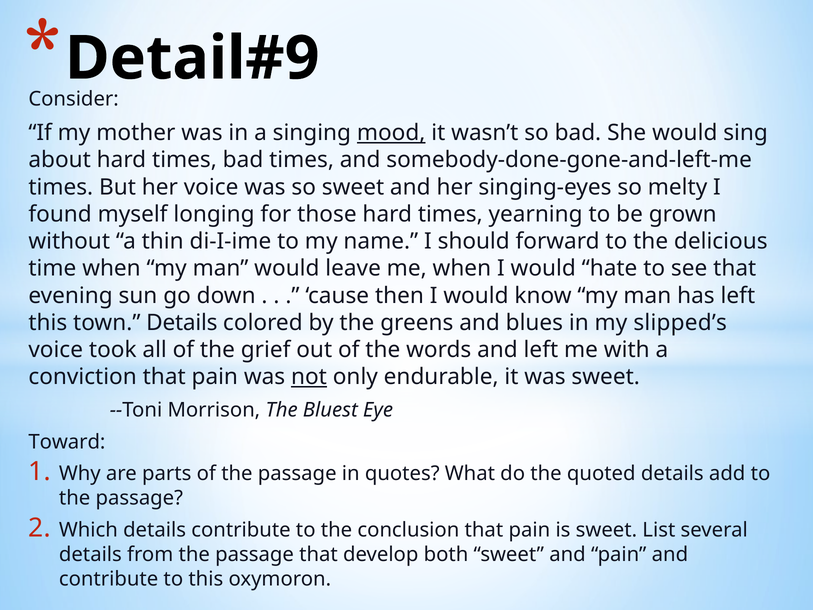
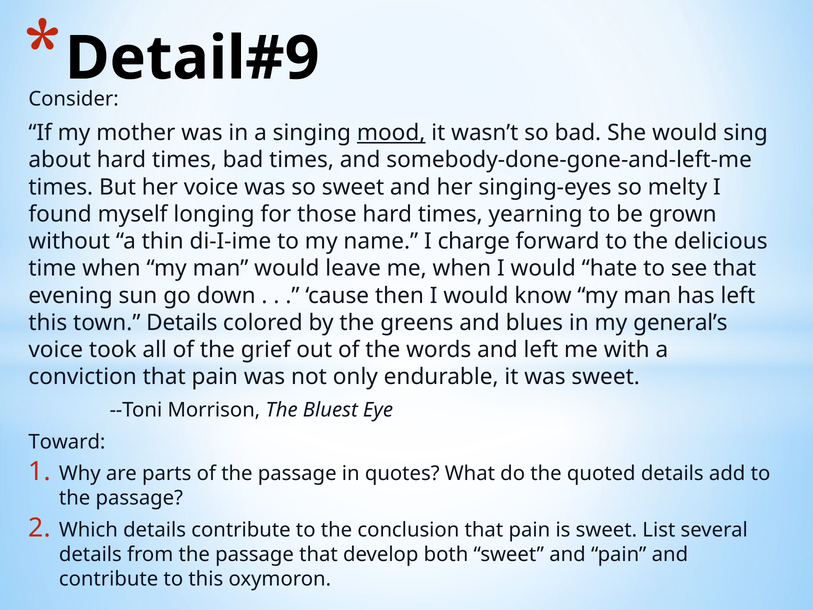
should: should -> charge (474, 241)
slipped’s: slipped’s -> general’s (680, 323)
not underline: present -> none (309, 377)
